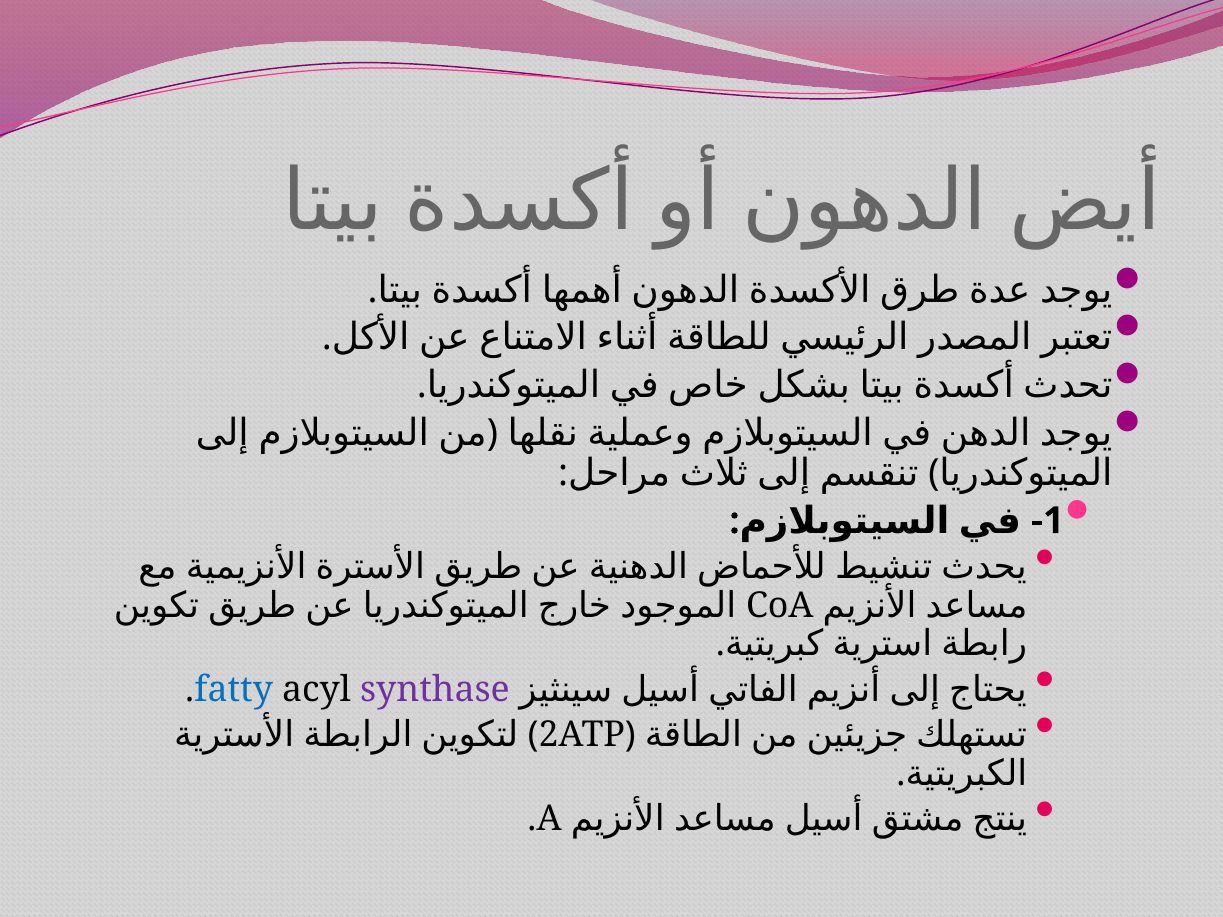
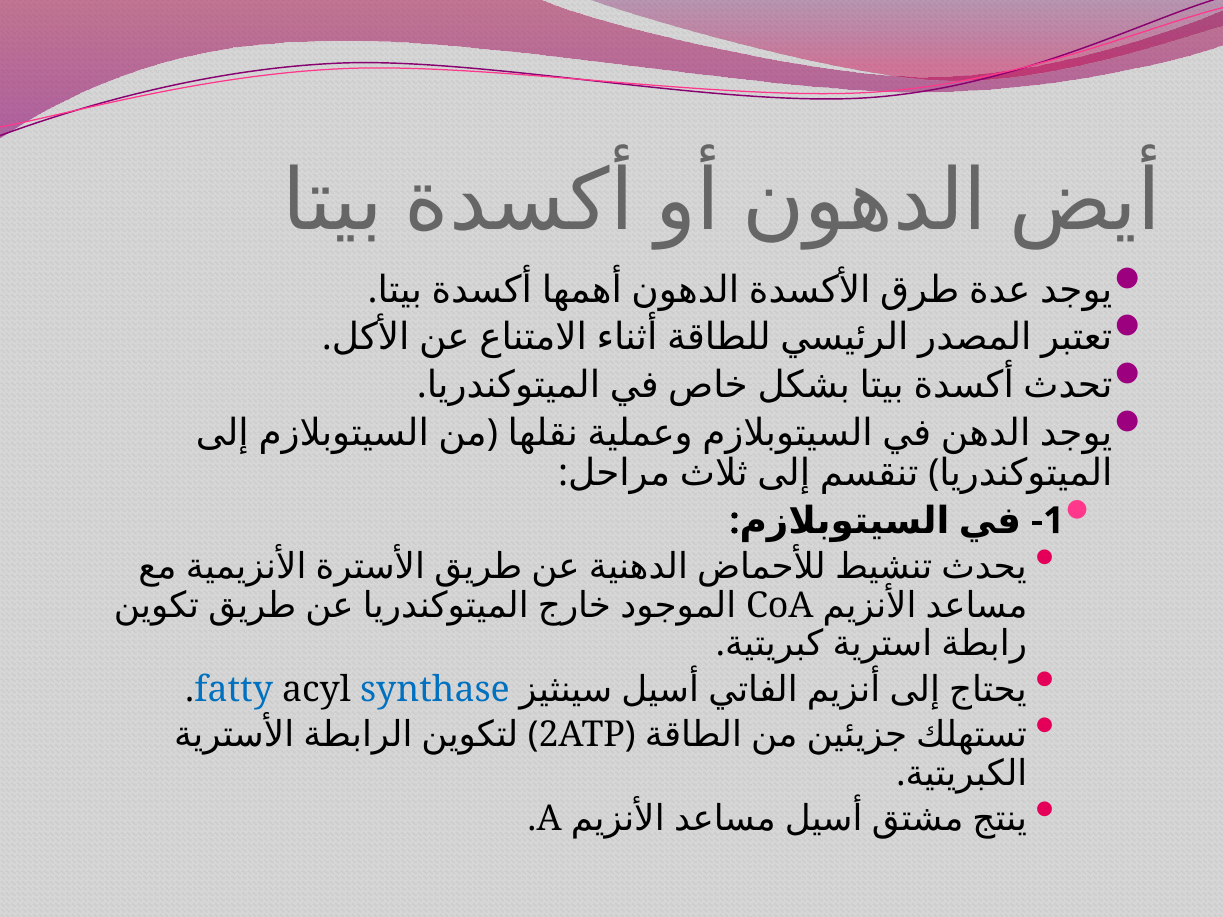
synthase colour: purple -> blue (435, 690)
